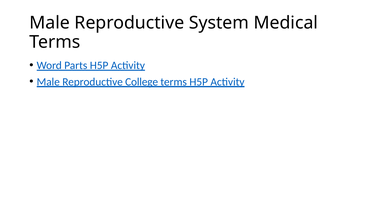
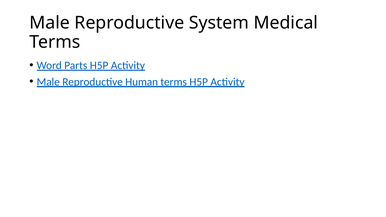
College: College -> Human (142, 82)
